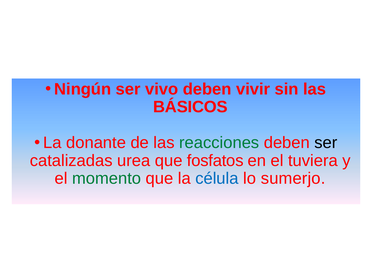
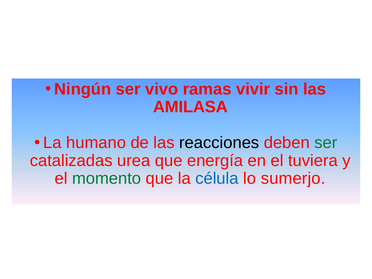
vivo deben: deben -> ramas (207, 89)
BÁSICOS: BÁSICOS -> AMILASA (190, 107)
donante: donante -> humano (96, 143)
reacciones colour: green -> black (219, 143)
ser colour: black -> green (326, 143)
fosfatos: fosfatos -> energía (215, 161)
